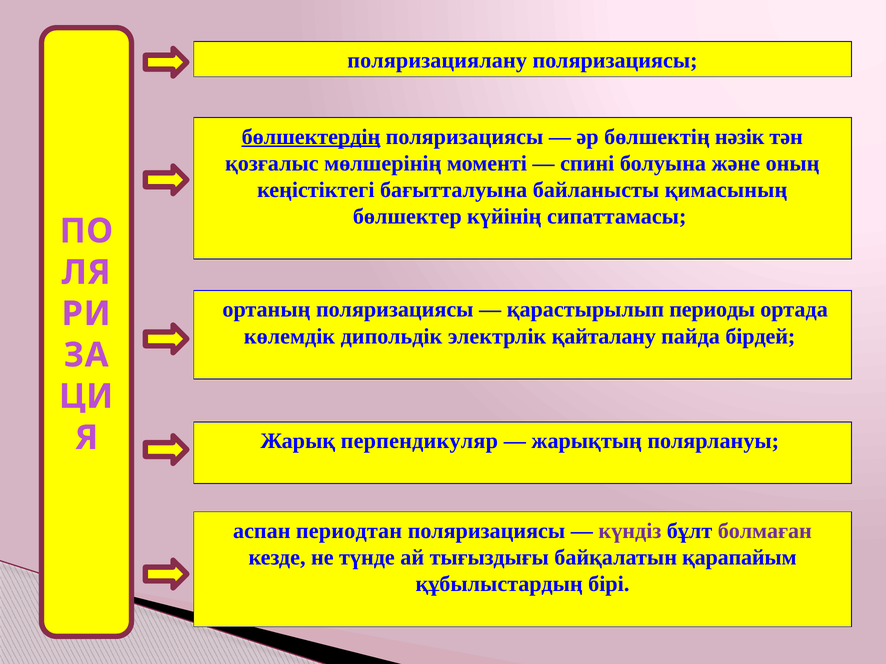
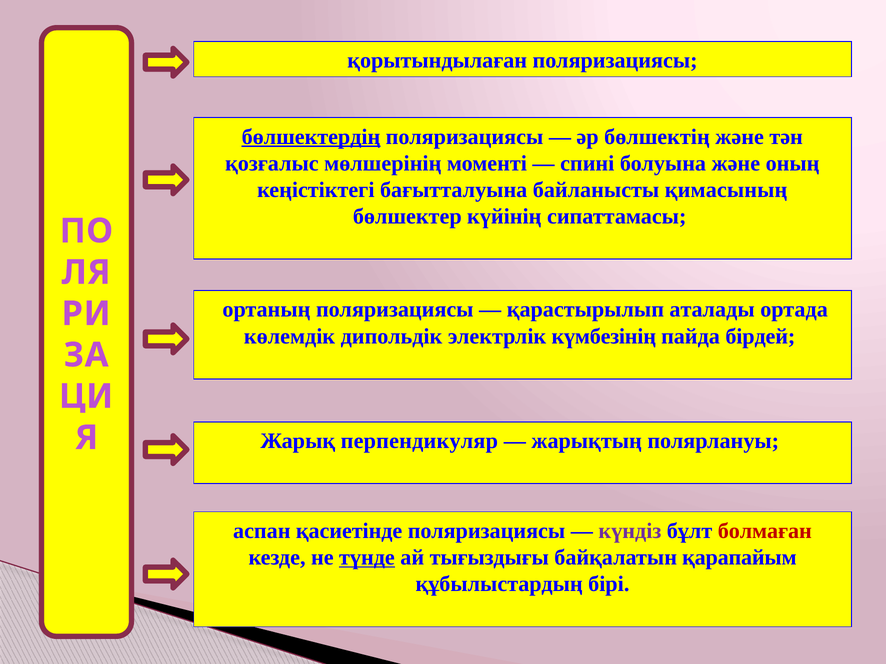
поляризациялану: поляризациялану -> қорытындылаған (437, 61)
бөлшектің нәзік: нәзік -> және (740, 137)
периоды: периоды -> аталады (712, 310)
қайталану: қайталану -> күмбезінің (604, 336)
периодтан: периодтан -> қасиетінде (349, 531)
болмаған colour: purple -> red (765, 531)
түнде underline: none -> present (367, 558)
